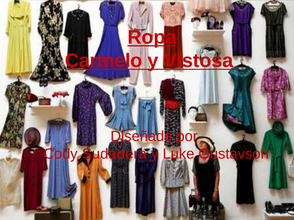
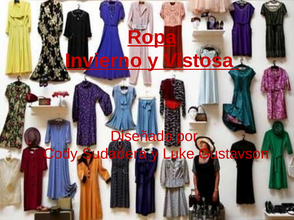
Carmelo: Carmelo -> Invierno (103, 61)
